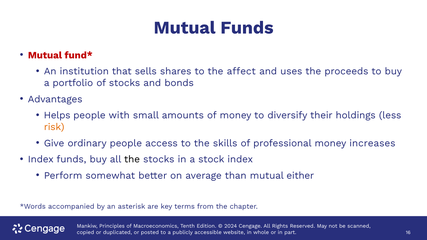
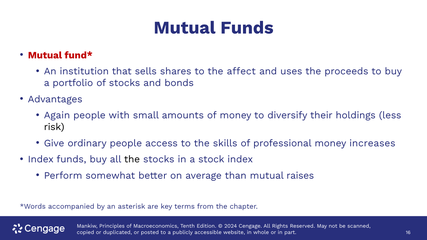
Helps: Helps -> Again (57, 115)
risk colour: orange -> black (54, 127)
either: either -> raises (300, 176)
